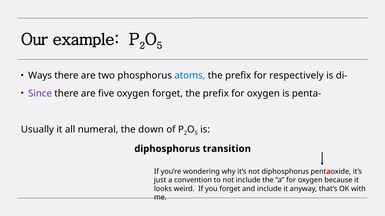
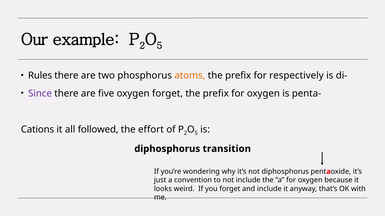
Ways: Ways -> Rules (40, 76)
atoms colour: blue -> orange (190, 76)
Usually: Usually -> Cations (38, 130)
numeral: numeral -> followed (98, 130)
down: down -> effort (151, 130)
